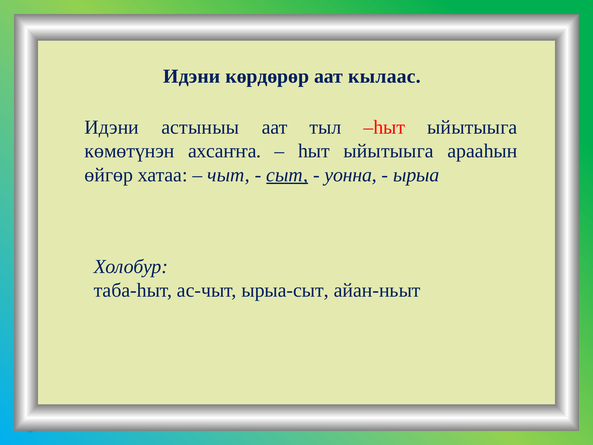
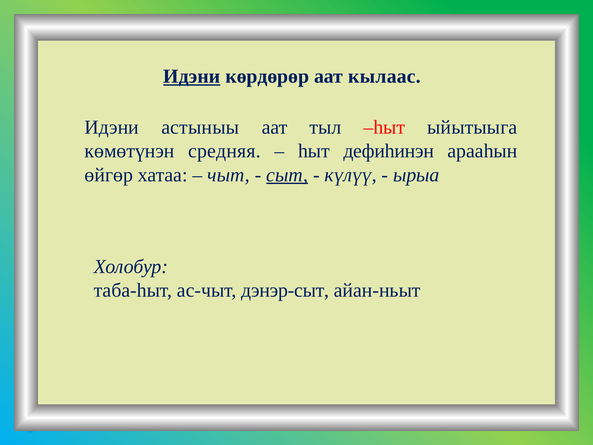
Идэни underline: none -> present (192, 76)
ахсаҥҥа: ахсаҥҥа -> средняя (224, 151)
ыйытыыга: ыйытыыга -> дефиһинэн (389, 151)
уонна: уонна -> күлүү (351, 175)
ырыа-сыт: ырыа-сыт -> дэнэр-сыт (285, 290)
